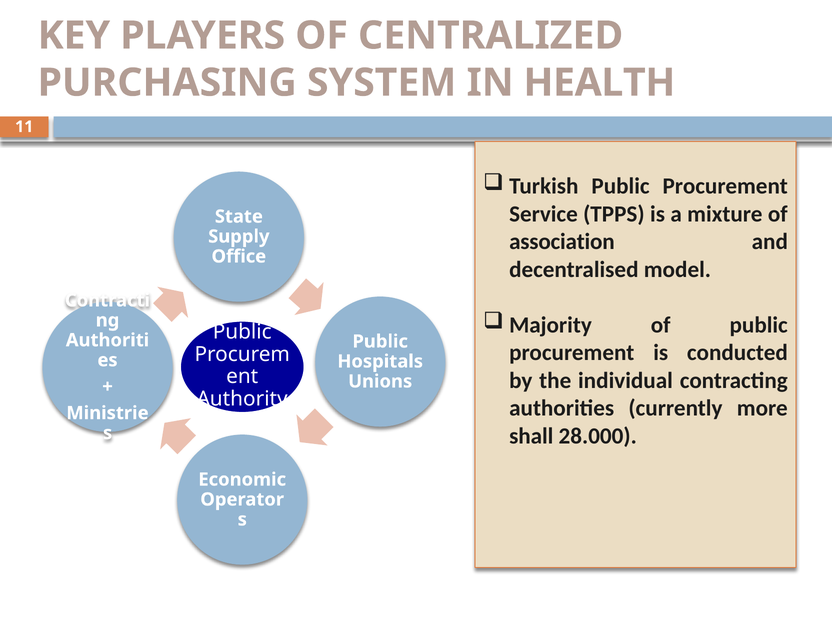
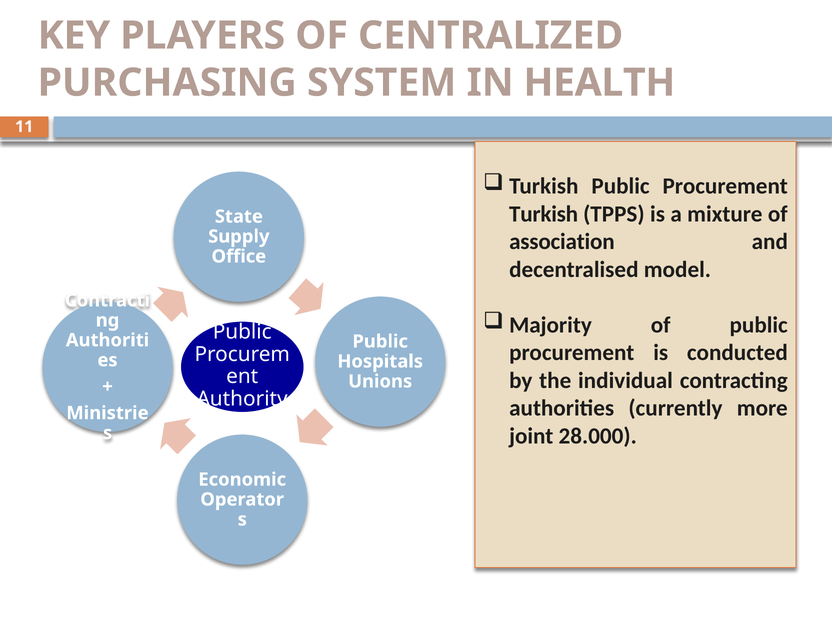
Service: Service -> Turkish (544, 214)
shall: shall -> joint (531, 436)
